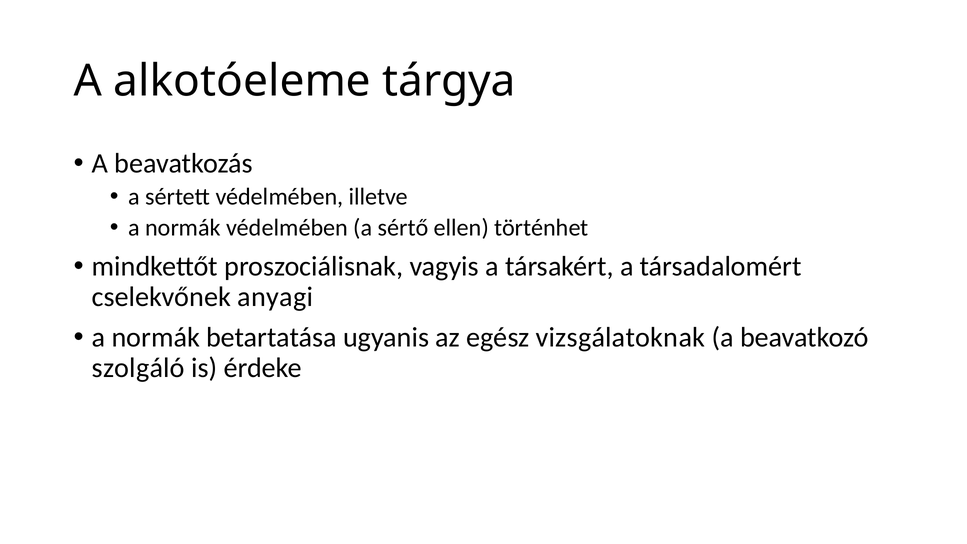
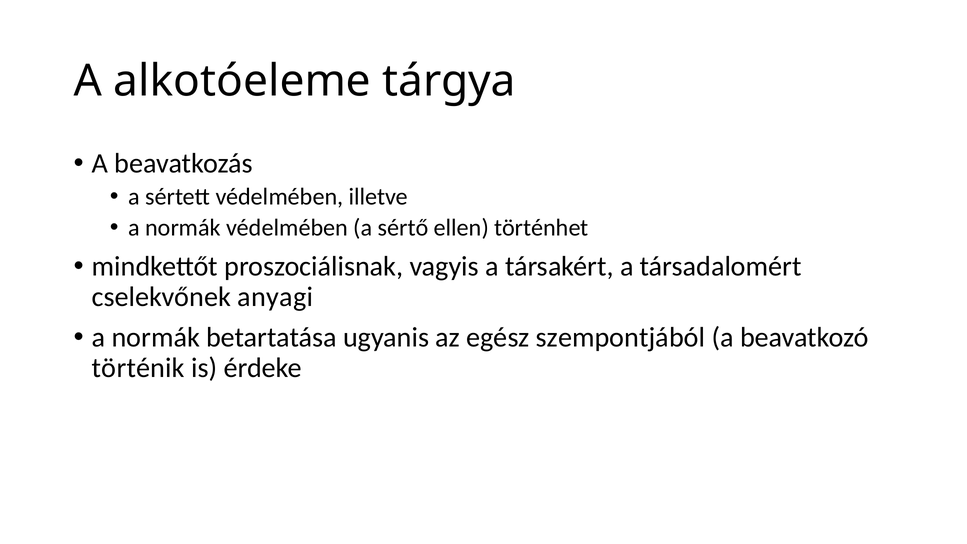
vizsgálatoknak: vizsgálatoknak -> szempontjából (621, 337)
szolgáló: szolgáló -> történik (138, 368)
